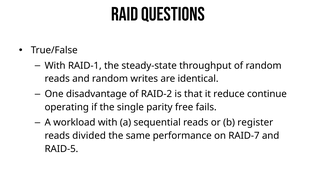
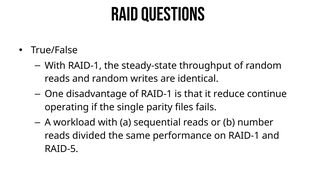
of RAID-2: RAID-2 -> RAID-1 (157, 94)
free: free -> files (184, 107)
register: register -> number (255, 122)
on RAID-7: RAID-7 -> RAID-1 (244, 136)
